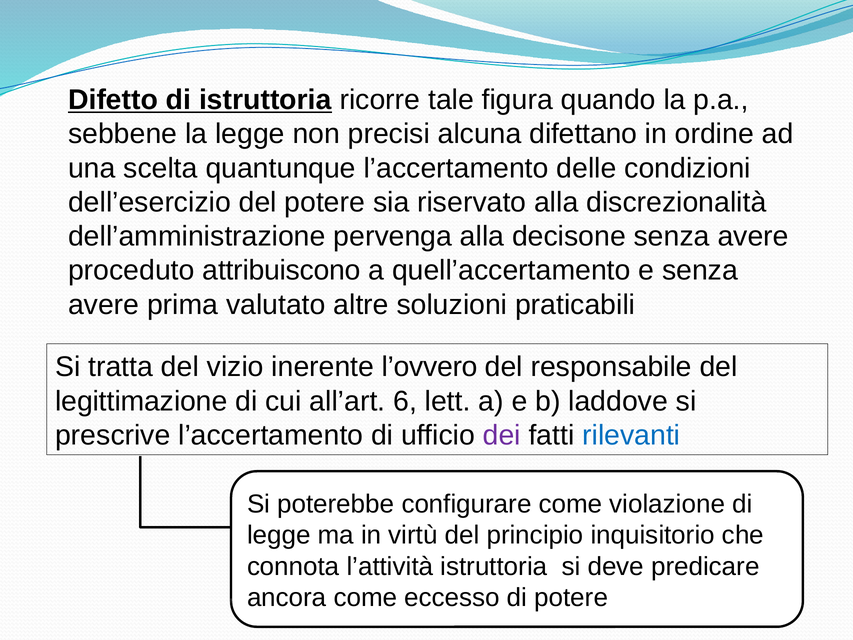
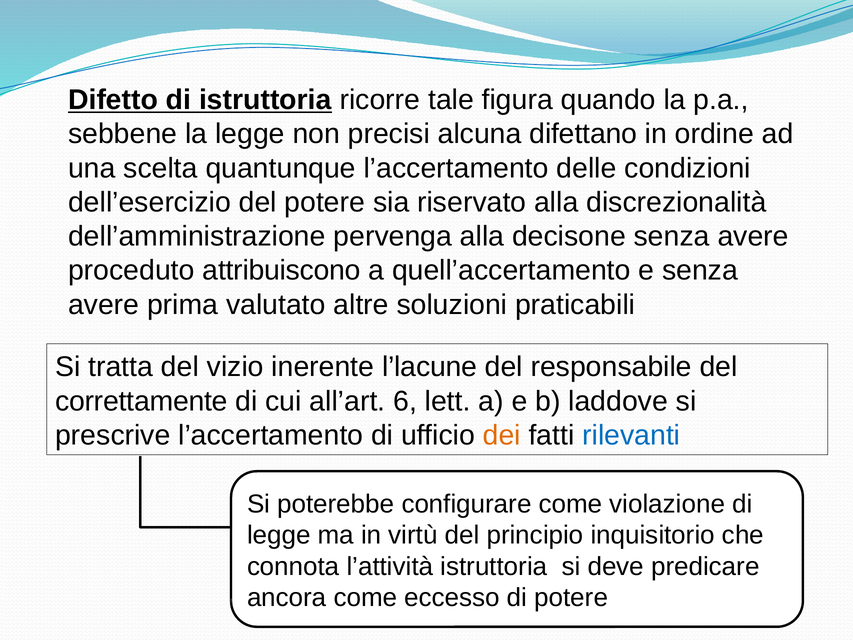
l’ovvero: l’ovvero -> l’lacune (430, 367)
legittimazione: legittimazione -> correttamente (141, 401)
dei colour: purple -> orange (502, 435)
